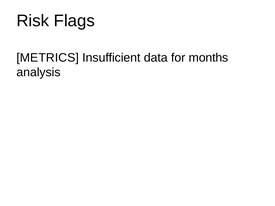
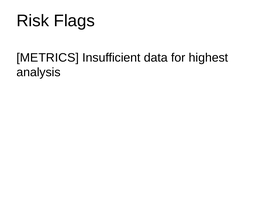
months: months -> highest (208, 58)
